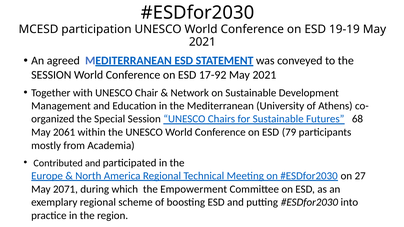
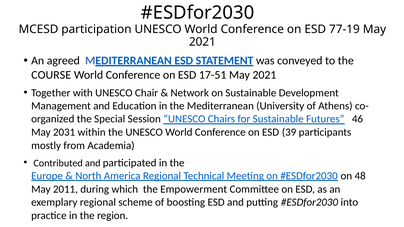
19-19: 19-19 -> 77-19 (344, 29)
SESSION: SESSION -> COURSE (51, 75)
17-92: 17-92 -> 17-51 (213, 75)
68: 68 -> 46 (357, 119)
2061: 2061 -> 2031 (64, 133)
79: 79 -> 39 (289, 133)
27: 27 -> 48 (360, 176)
2071: 2071 -> 2011 (65, 189)
